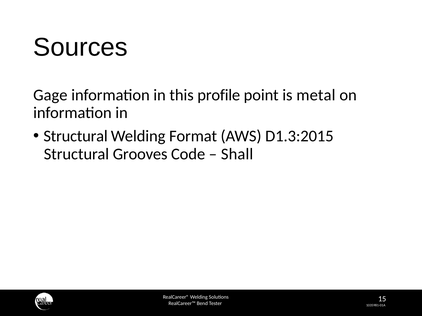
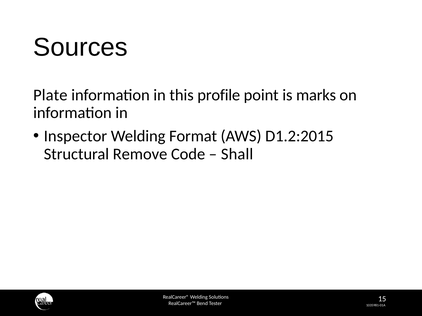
Gage: Gage -> Plate (50, 95)
metal: metal -> marks (316, 95)
Structural: Structural -> Inspector (75, 136)
D1.3:2015: D1.3:2015 -> D1.2:2015 (299, 136)
Grooves: Grooves -> Remove (140, 154)
